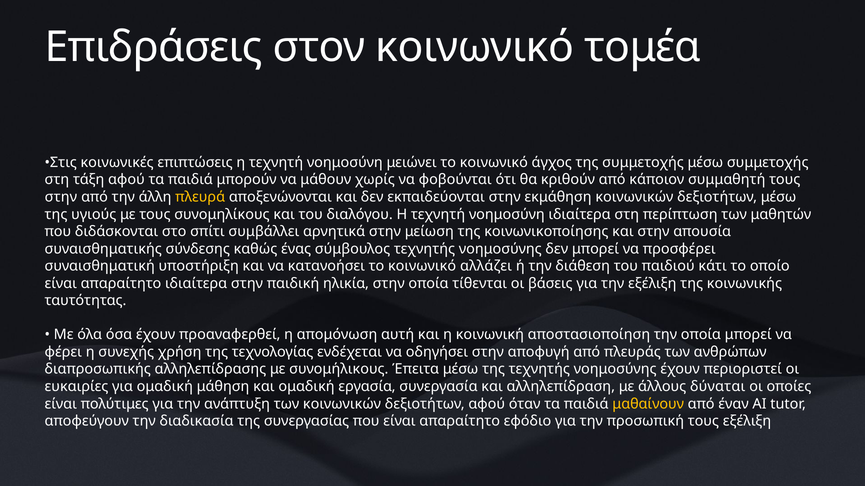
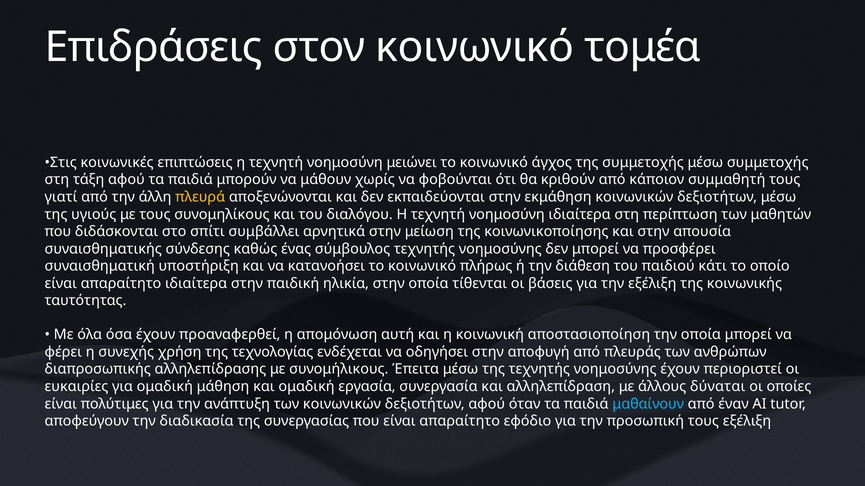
στην: στην -> γιατί (61, 197)
αλλάζει: αλλάζει -> πλήρως (486, 266)
μαθαίνουν colour: yellow -> light blue (648, 404)
